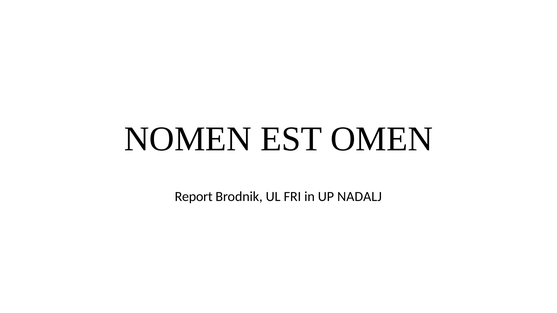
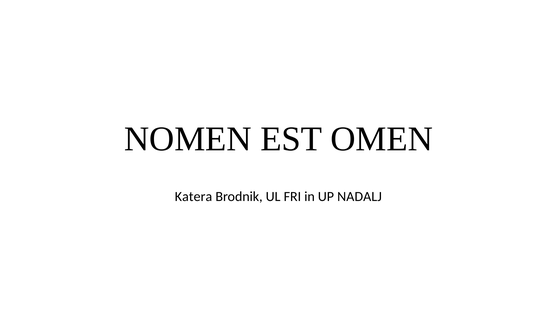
Report: Report -> Katera (194, 197)
